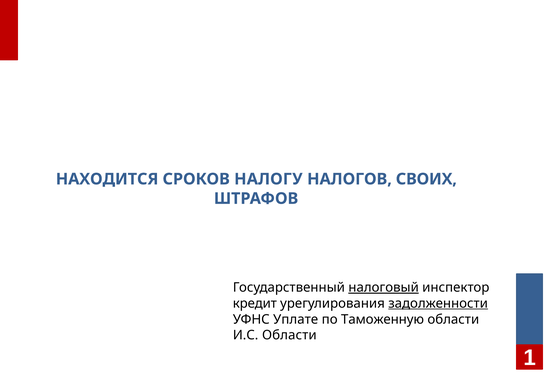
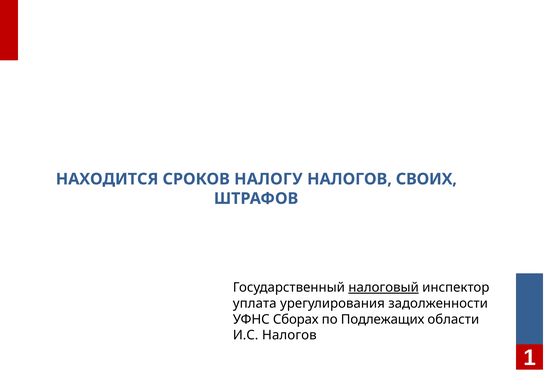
кредит: кредит -> уплата (255, 303)
задолженности underline: present -> none (438, 303)
Уплате: Уплате -> Сборах (296, 319)
Таможенную: Таможенную -> Подлежащих (383, 319)
И.С Области: Области -> Налогов (289, 335)
